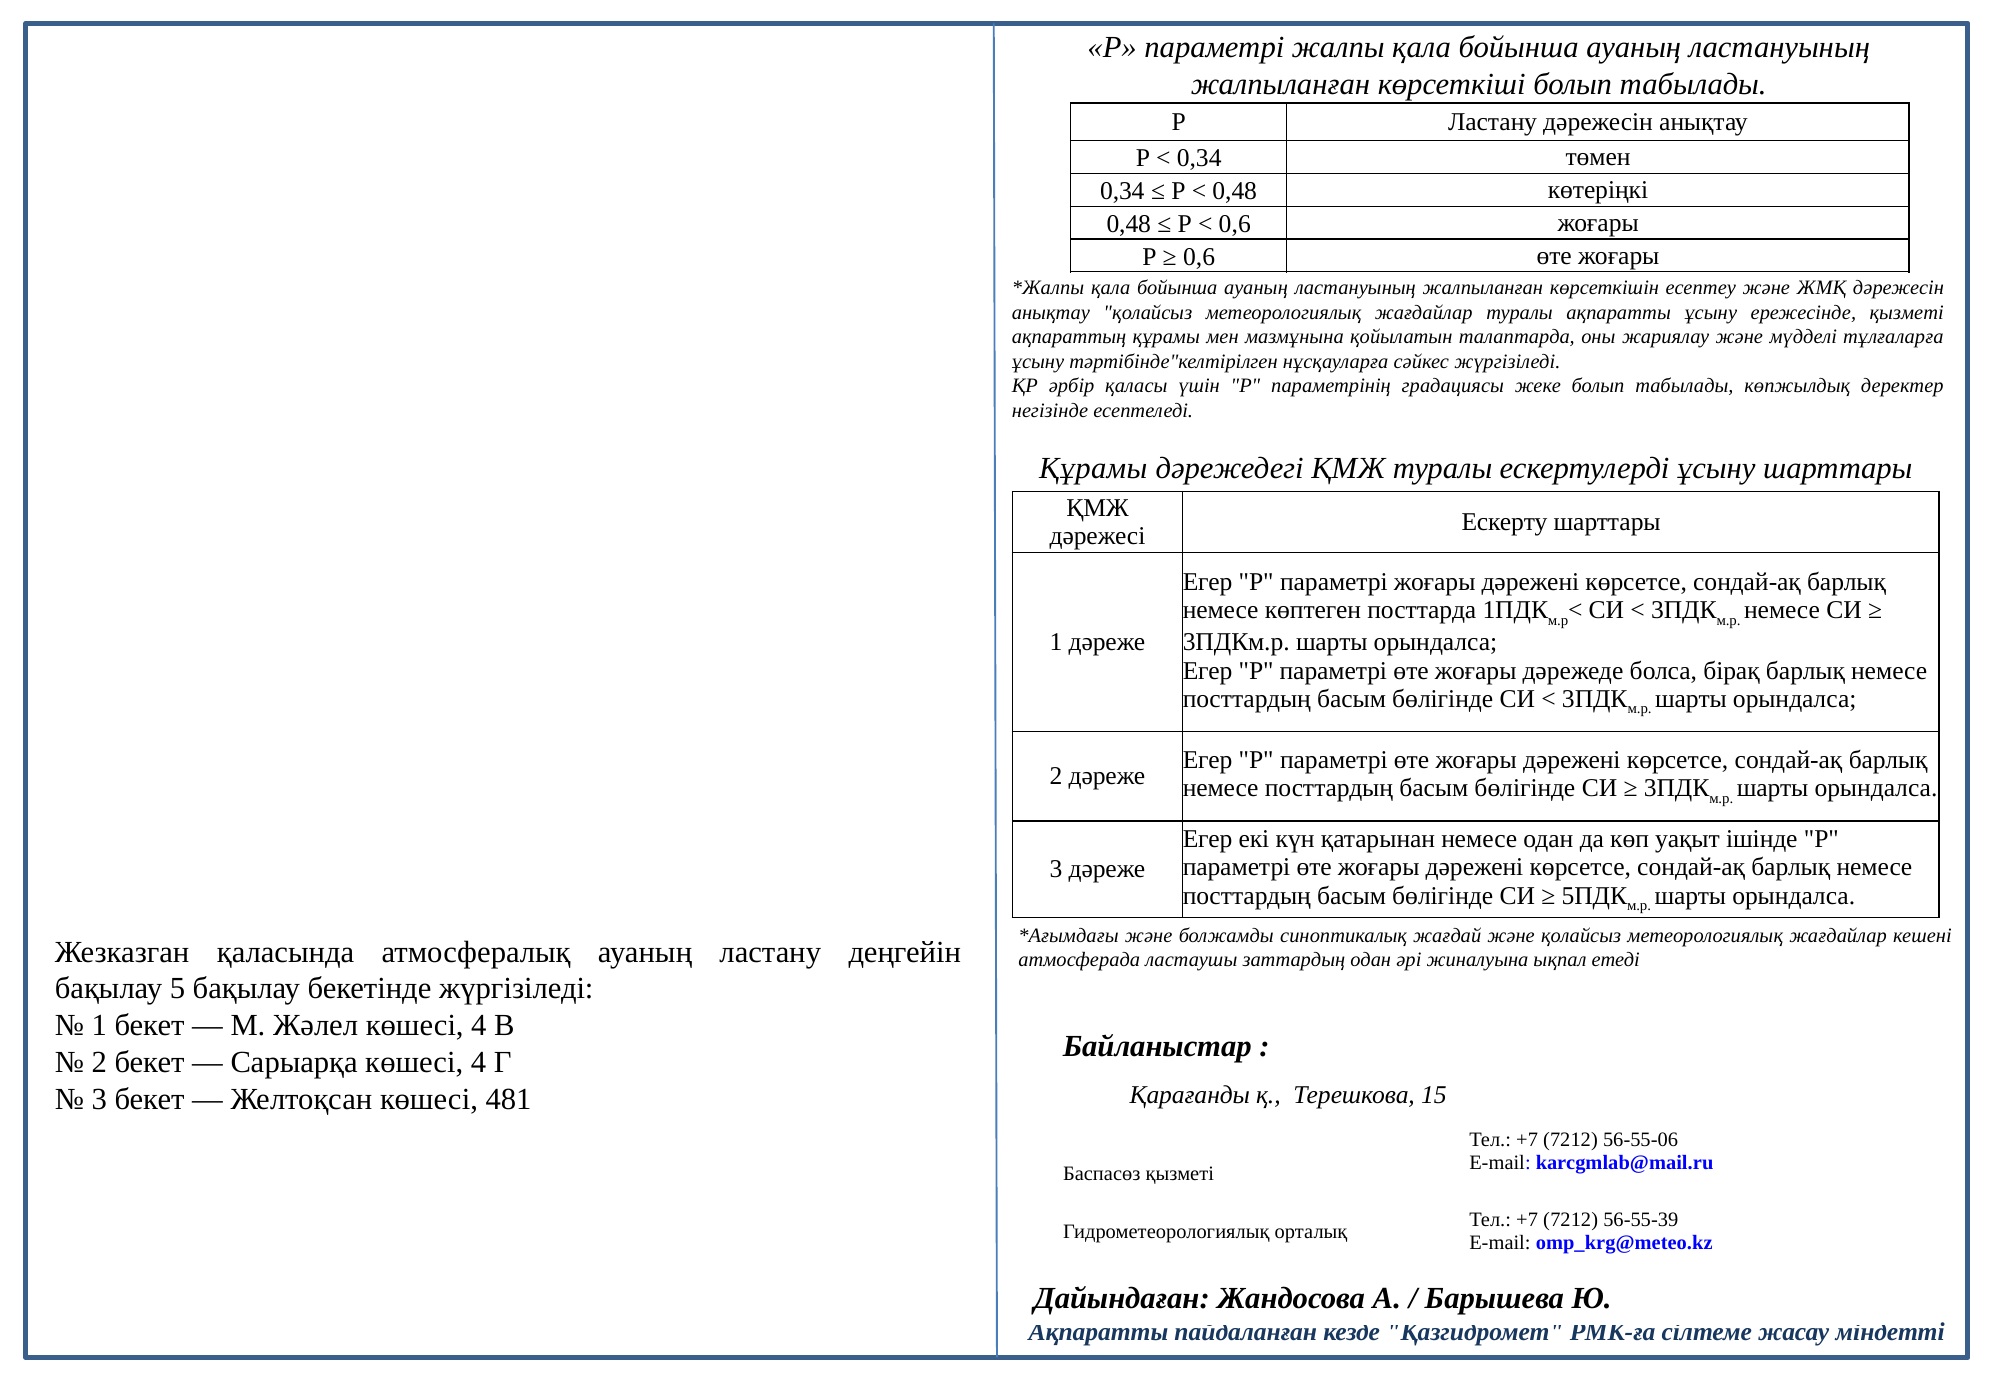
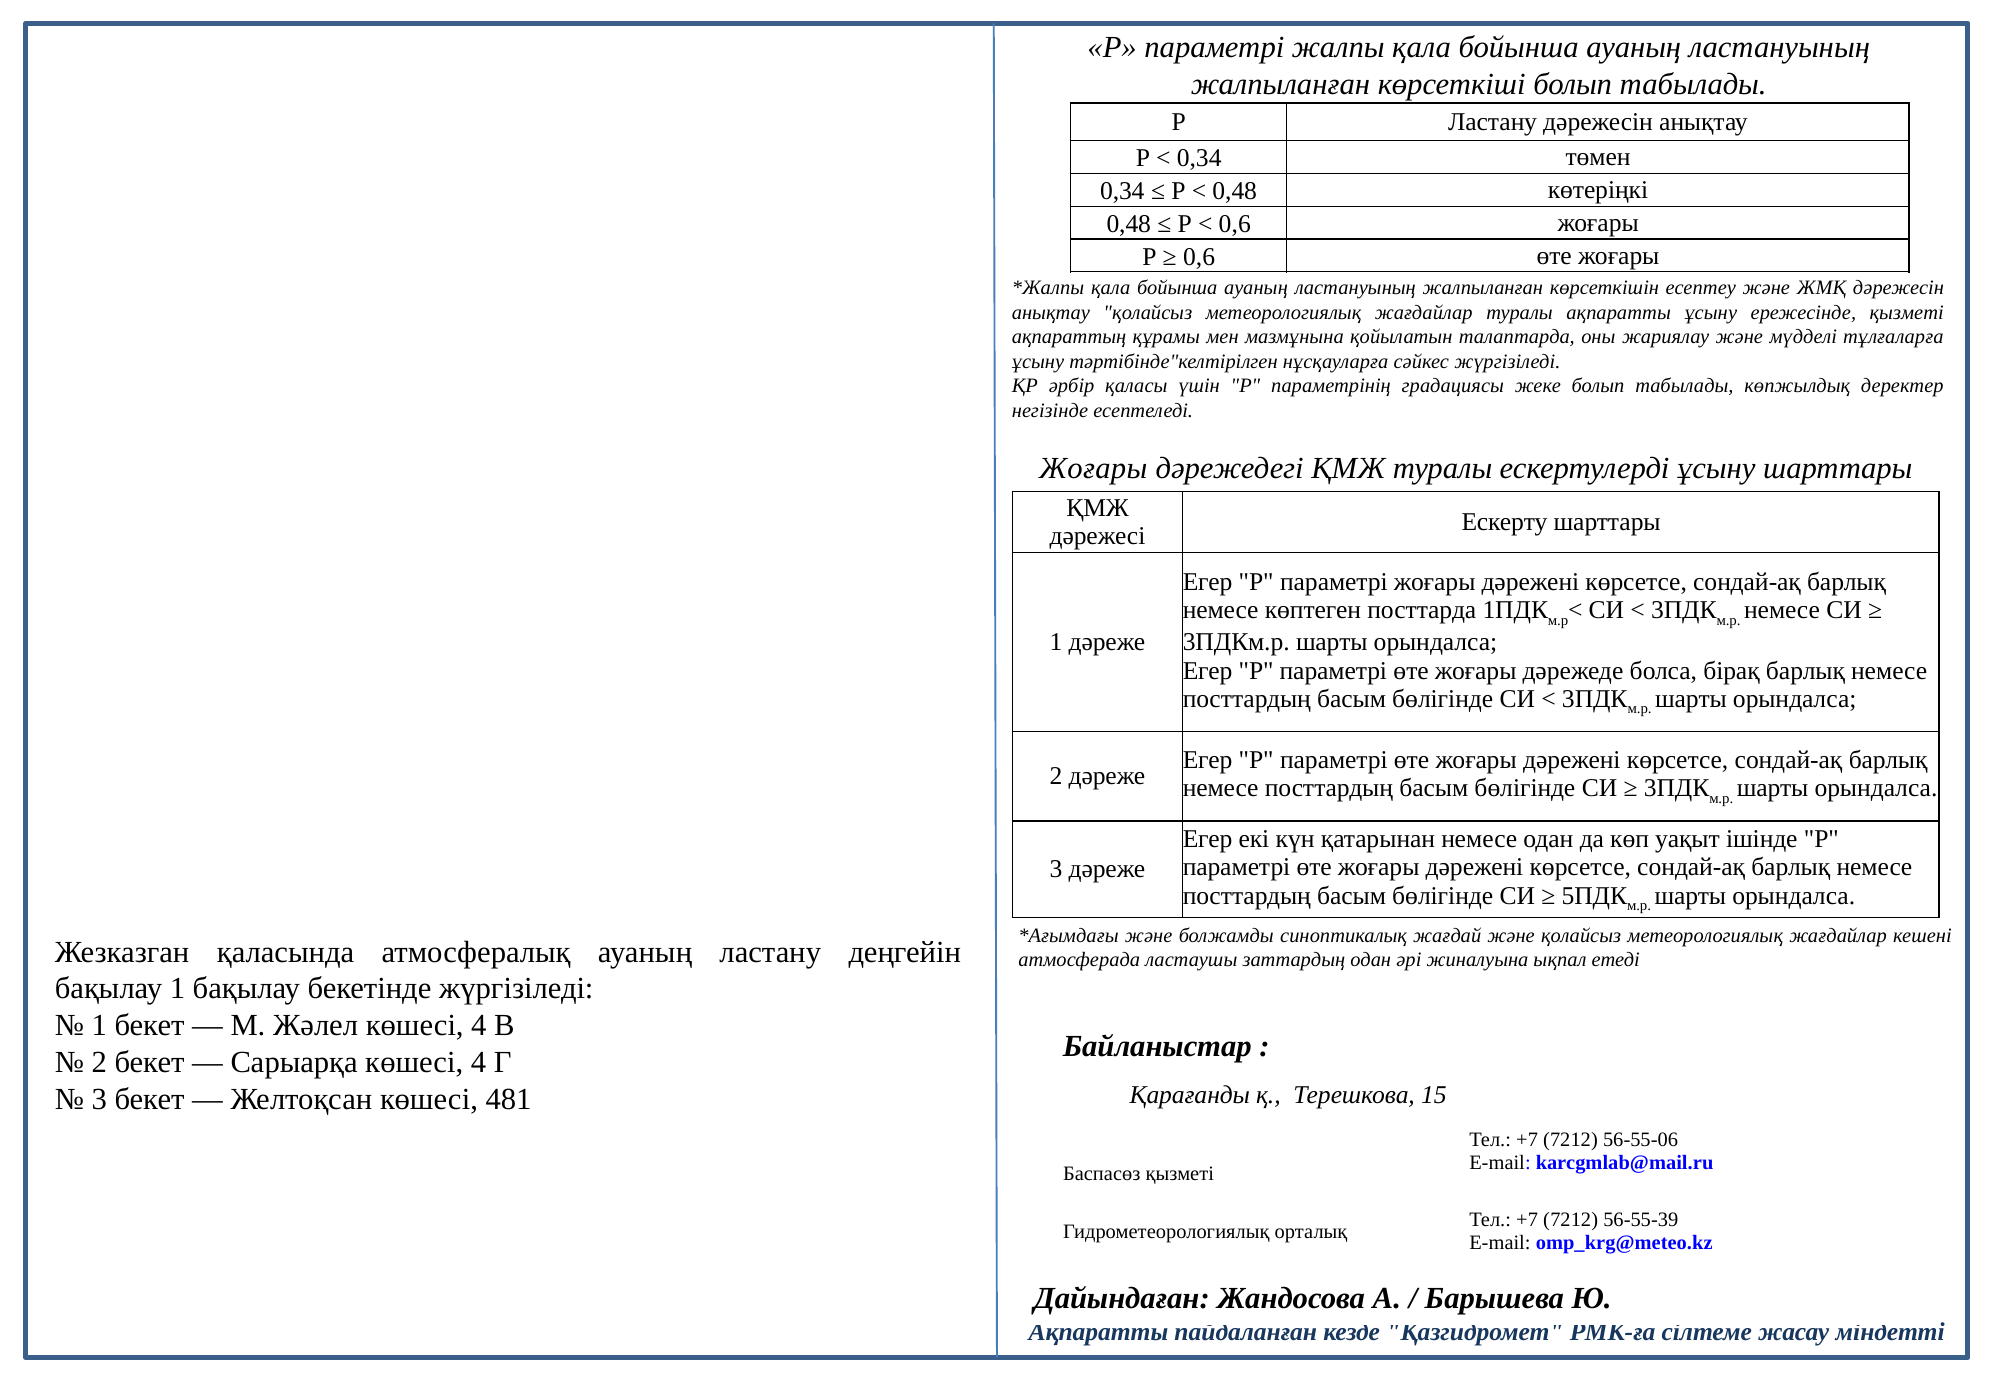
Құрамы: Құрамы -> Жоғары (1093, 469)
бақылау 5: 5 -> 1 (177, 988)
